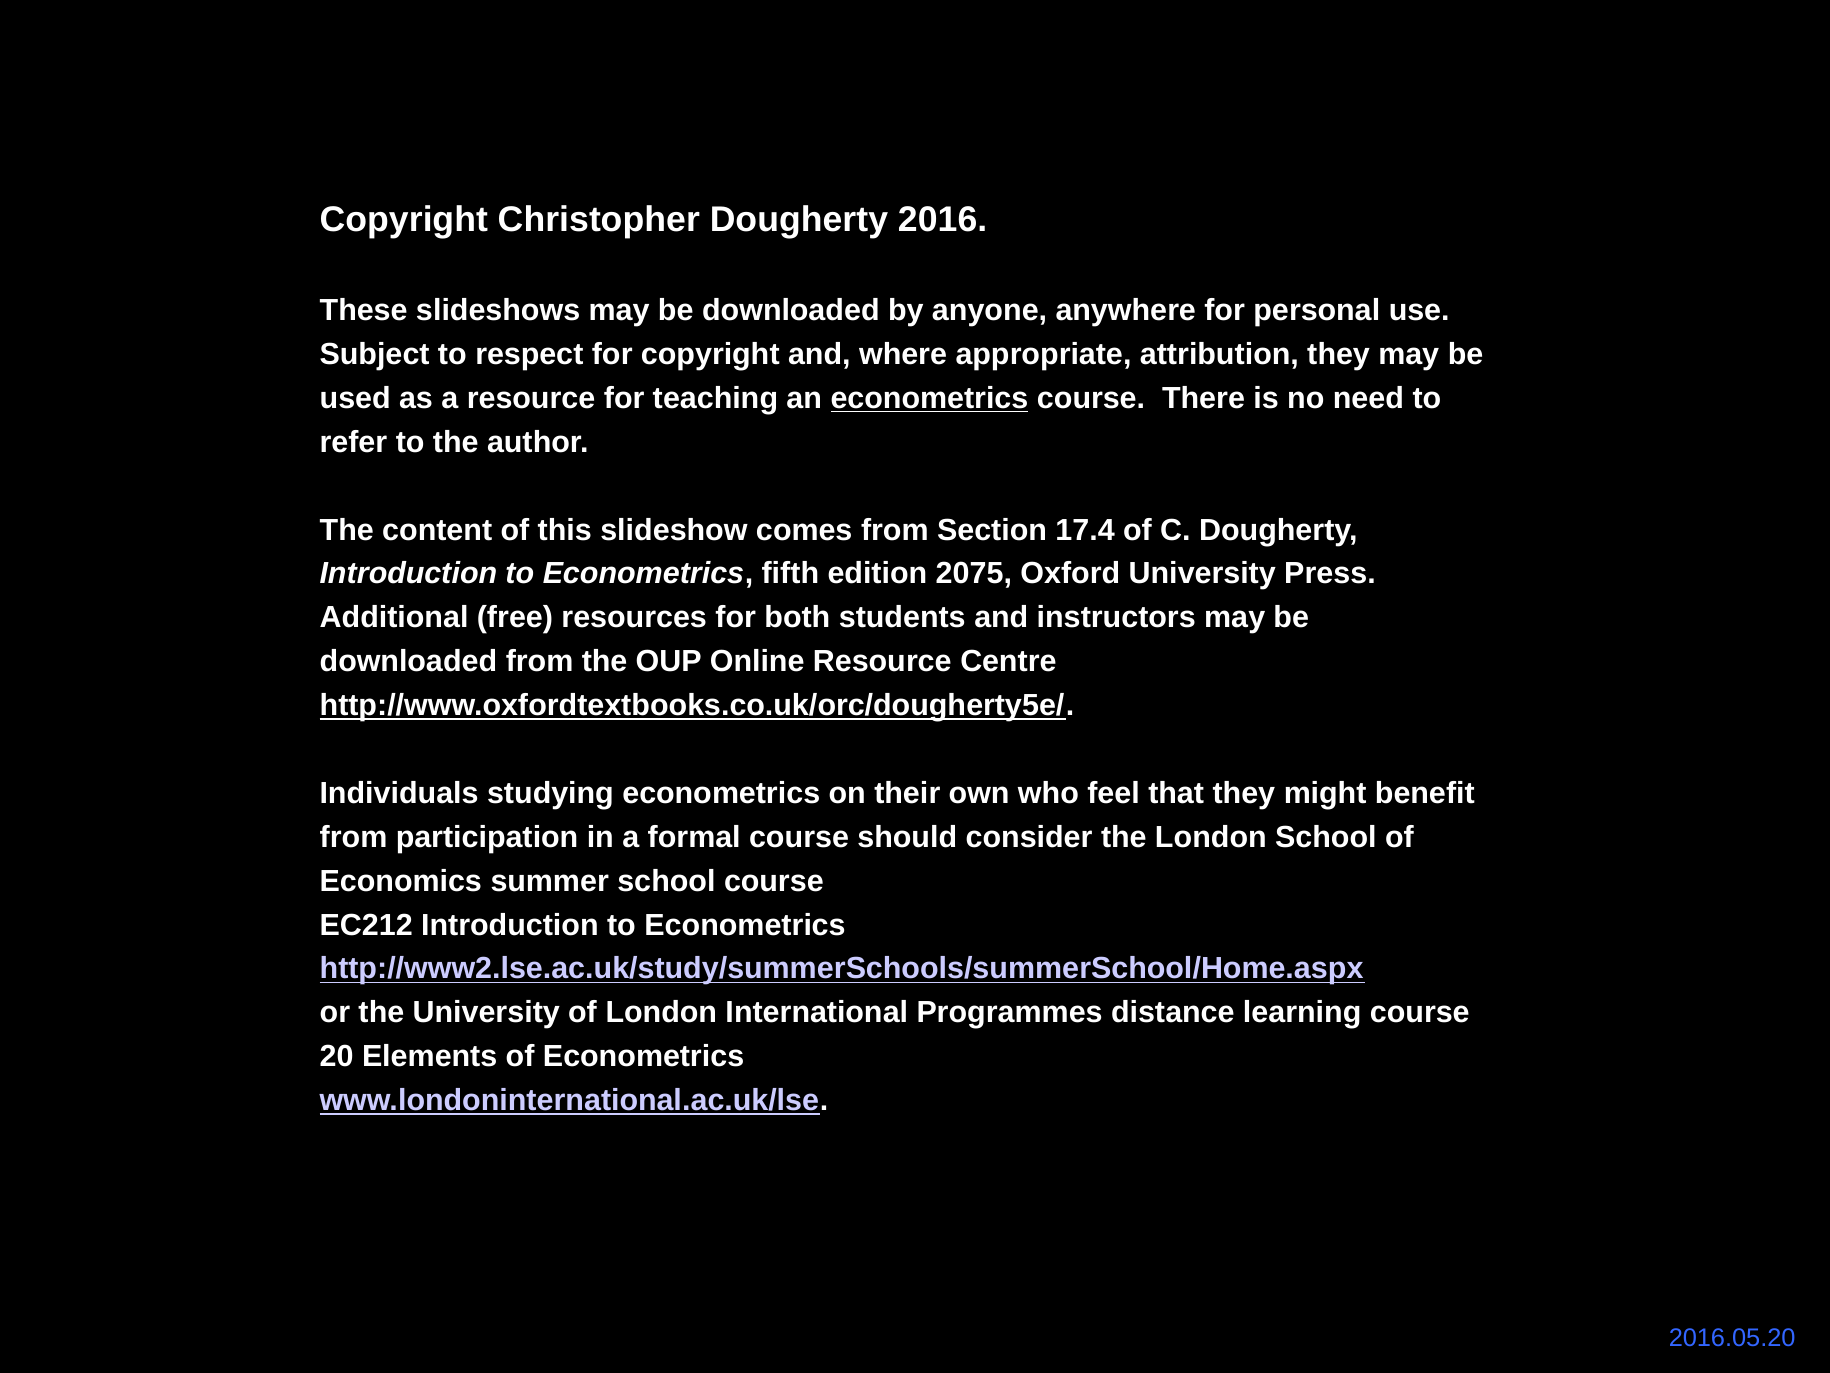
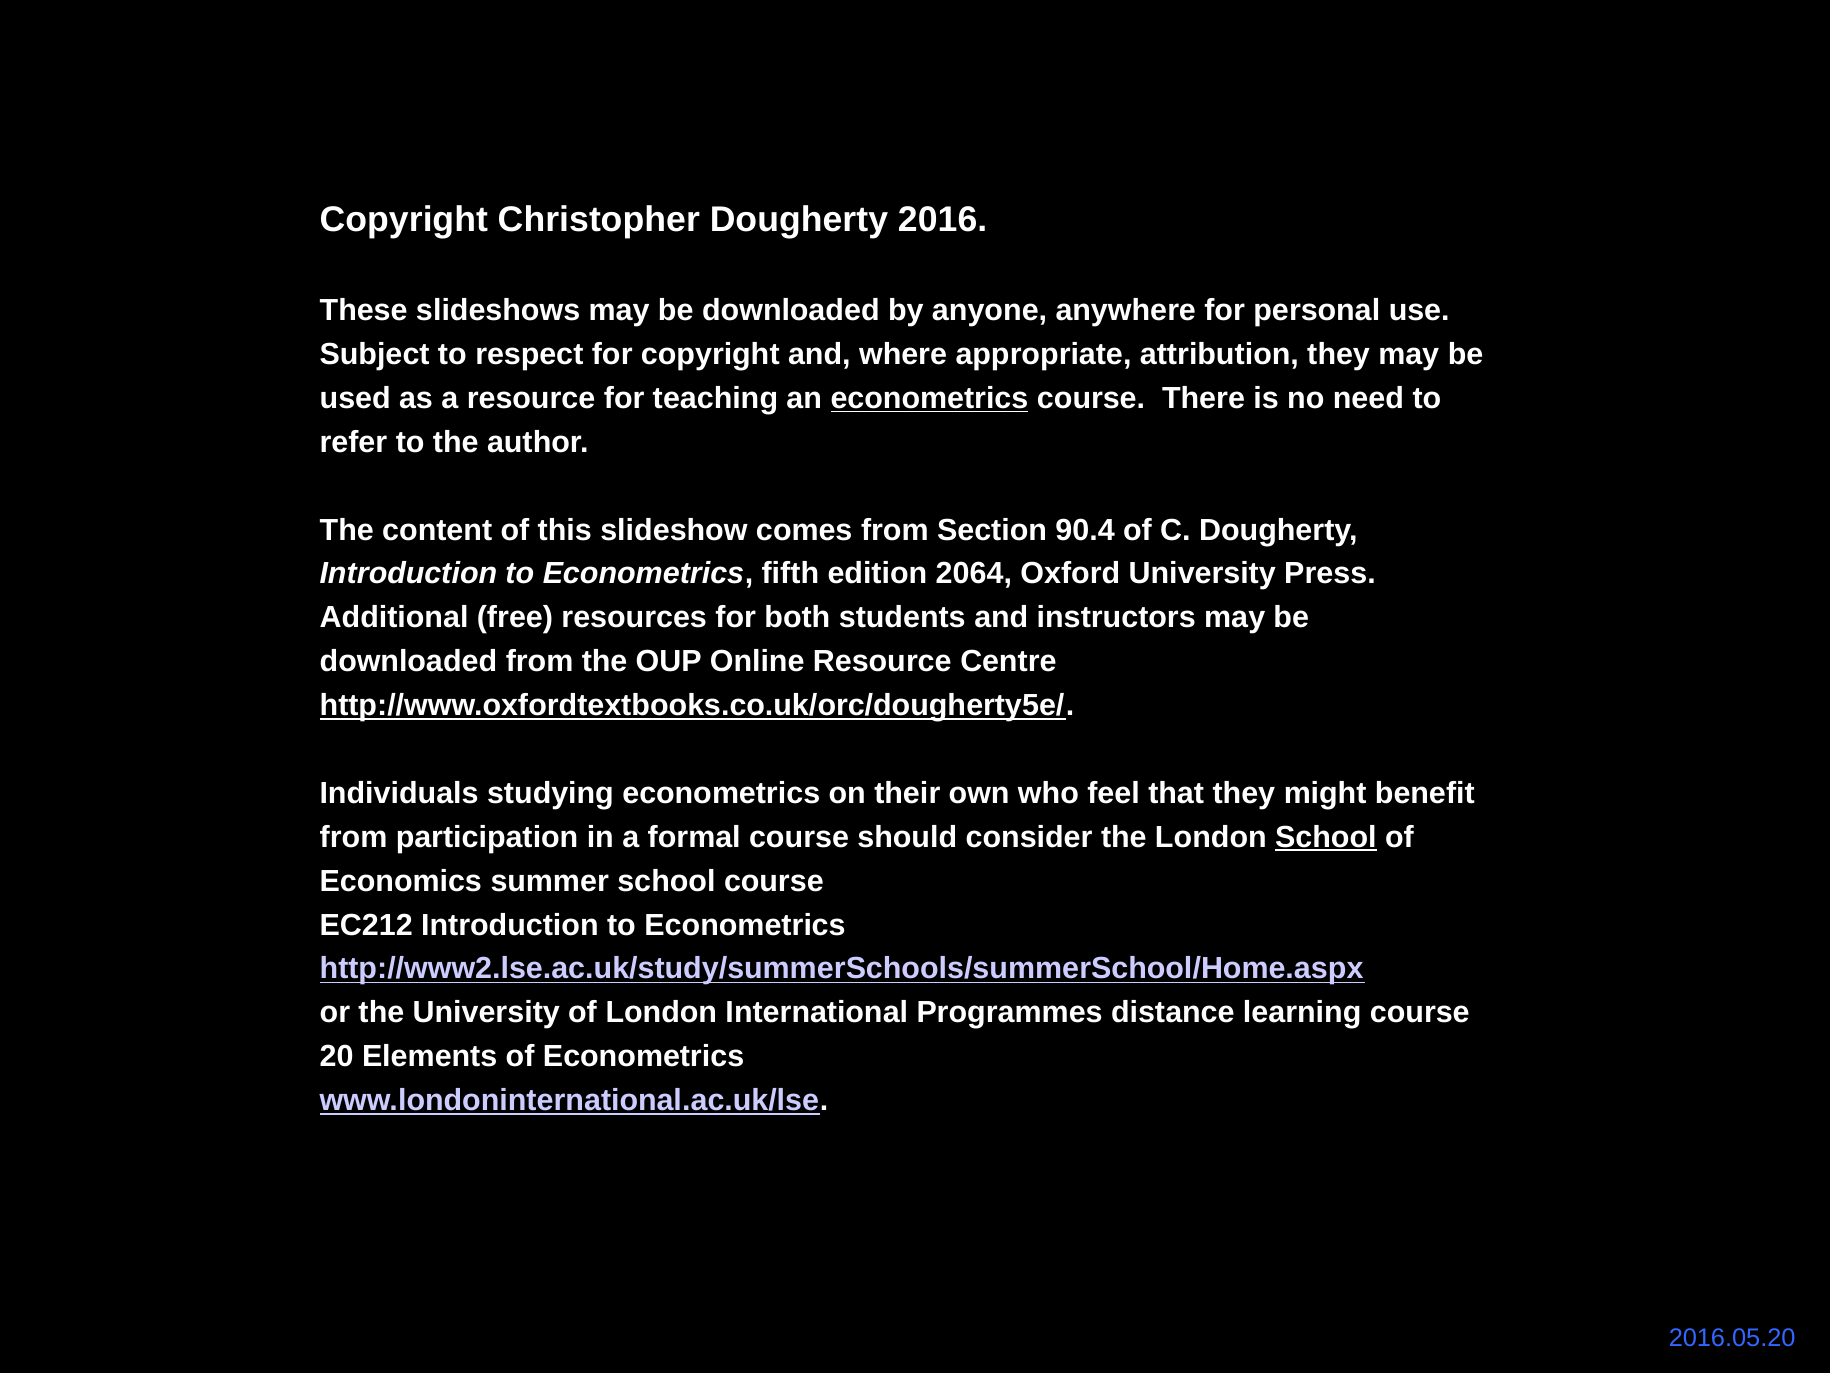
17.4: 17.4 -> 90.4 (1085, 530)
2075: 2075 -> 2064 (974, 574)
School underline: none -> present (1326, 837)
